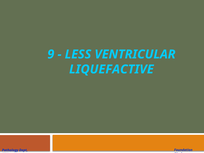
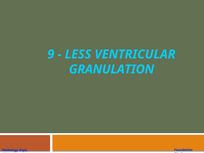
LIQUEFACTIVE: LIQUEFACTIVE -> GRANULATION (112, 69)
